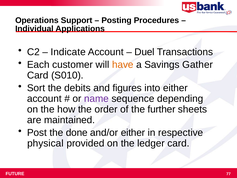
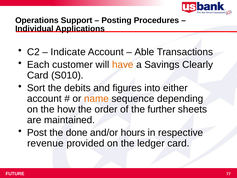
Duel: Duel -> Able (144, 52)
Gather: Gather -> Clearly (198, 65)
name colour: purple -> orange (96, 98)
and/or either: either -> hours (133, 132)
physical: physical -> revenue (45, 143)
